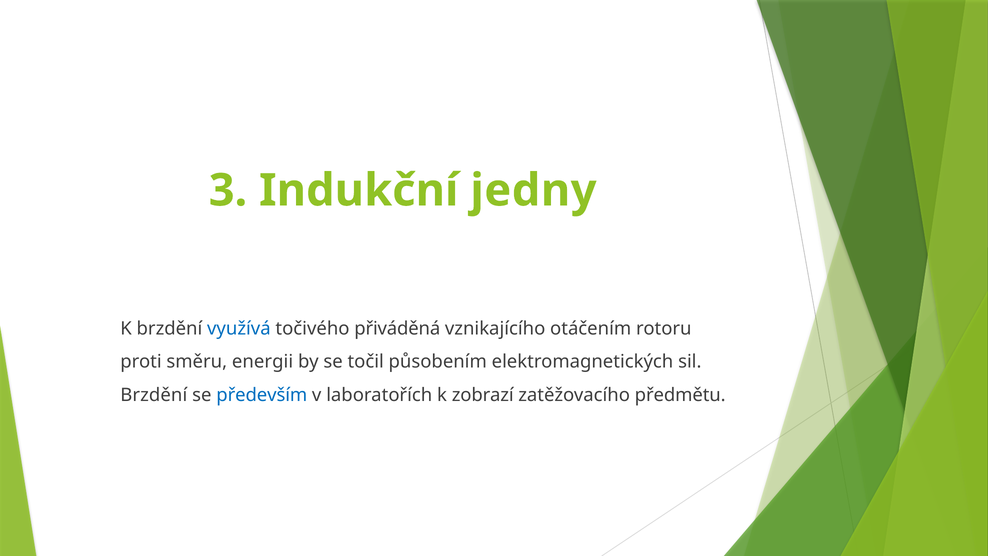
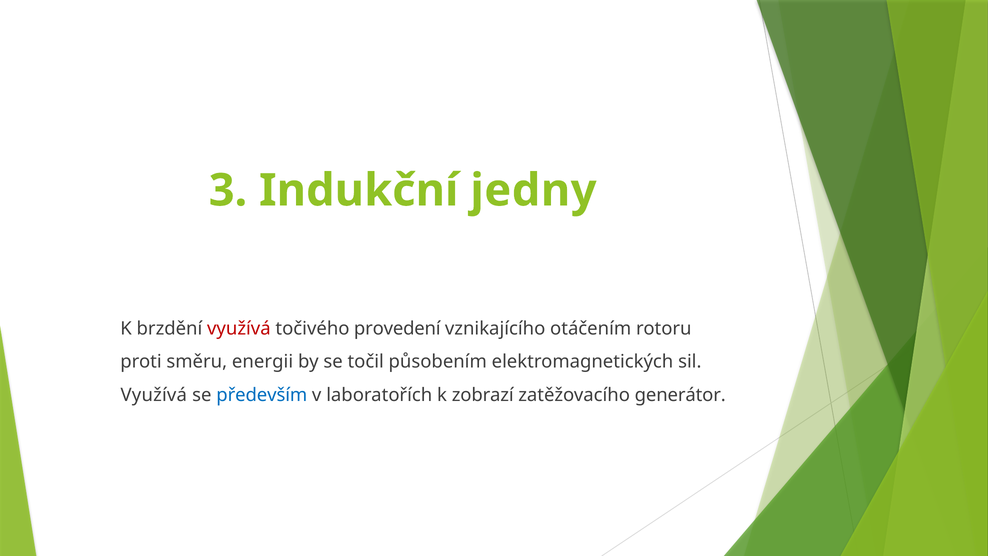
využívá colour: blue -> red (239, 328)
přiváděná: přiváděná -> provedení (397, 328)
Brzdění: Brzdění -> Využívá (154, 395)
předmětu: předmětu -> generátor (680, 395)
